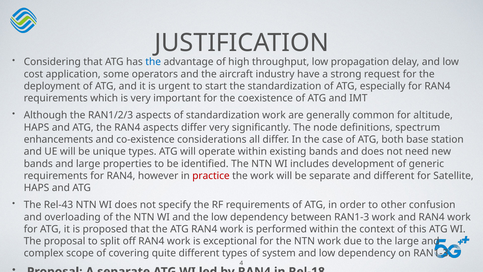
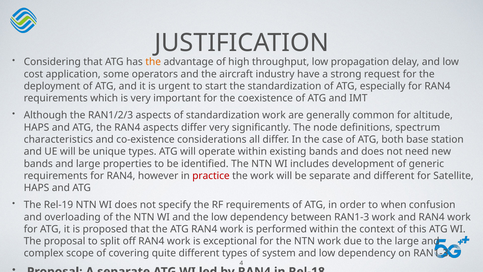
the colour: blue -> orange (153, 62)
enhancements: enhancements -> characteristics (58, 139)
Rel-43: Rel-43 -> Rel-19 (58, 205)
other: other -> when (394, 205)
